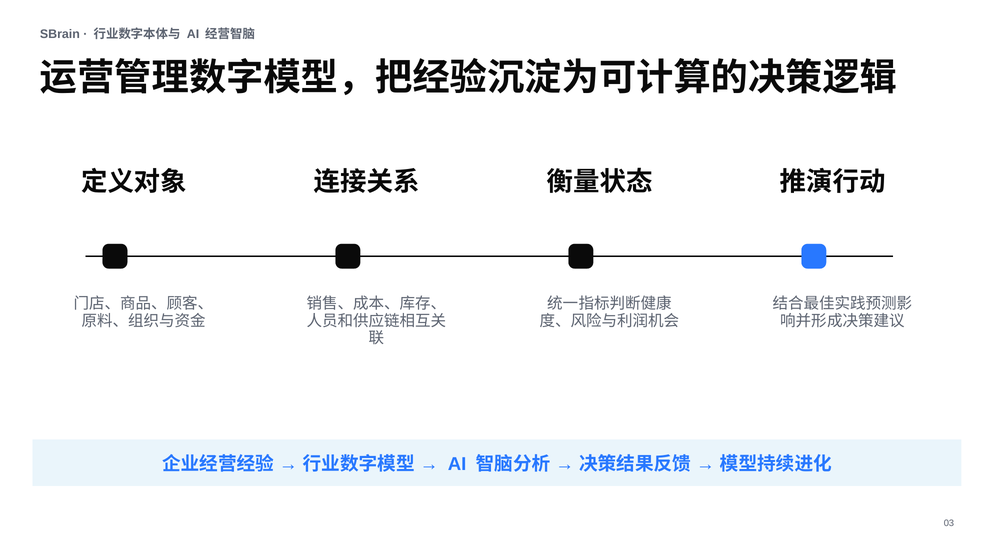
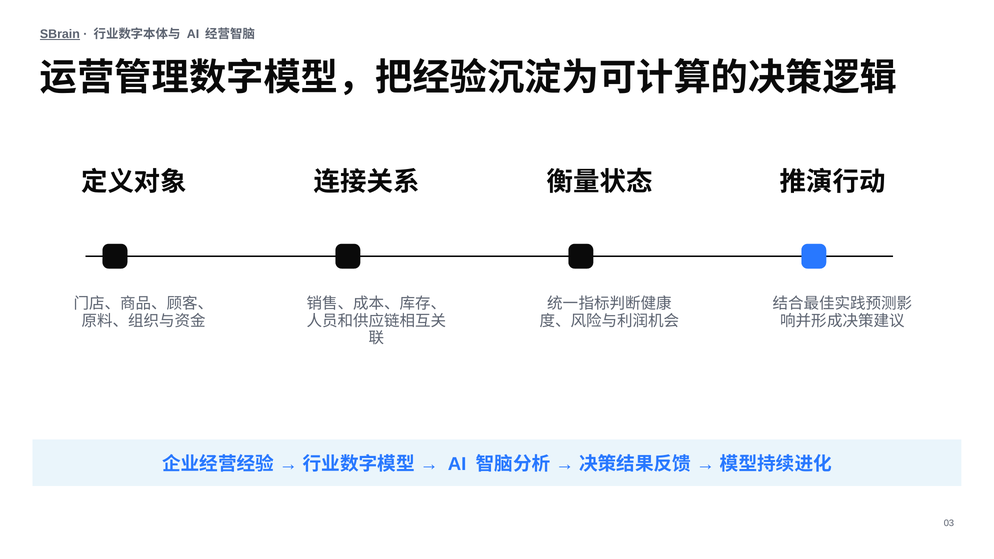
SBrain underline: none -> present (60, 34)
